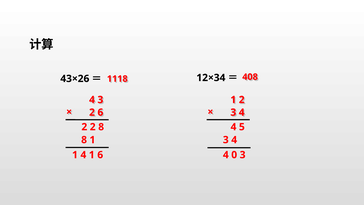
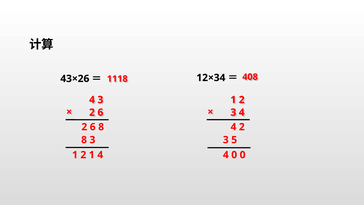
2: 2 -> 6 (93, 127)
5: 5 -> 2 (242, 127)
1: 1 -> 3 (92, 140)
4: 4 -> 5 (234, 140)
4: 4 -> 2 (83, 155)
1 6: 6 -> 4 (100, 155)
0 3: 3 -> 0 (243, 155)
